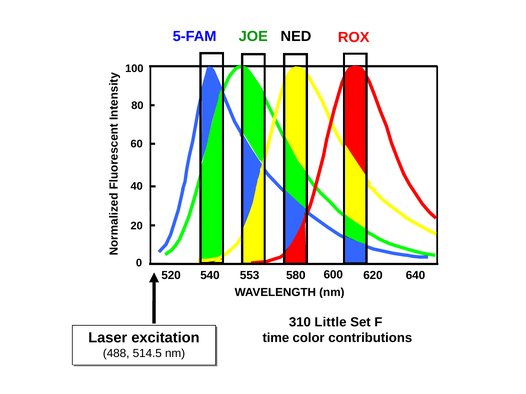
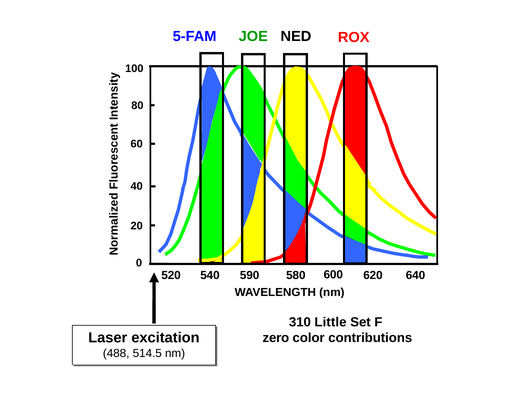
553: 553 -> 590 (250, 276)
time: time -> zero (276, 338)
